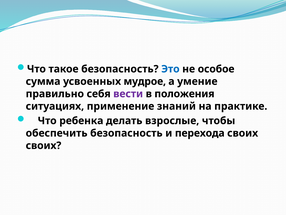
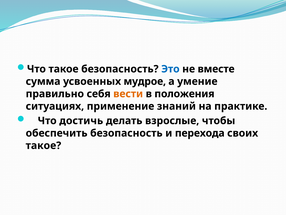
особое: особое -> вместе (216, 69)
вести colour: purple -> orange (128, 94)
ребенка: ребенка -> достичь (81, 120)
своих: своих -> такое (43, 145)
